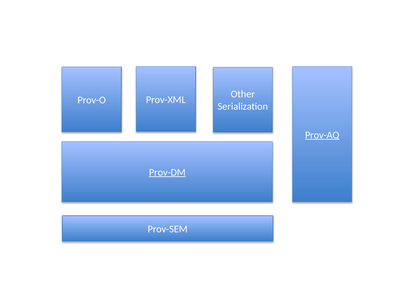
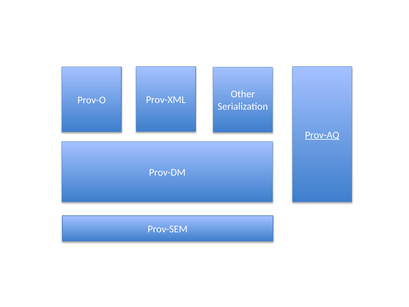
Prov-DM underline: present -> none (167, 172)
